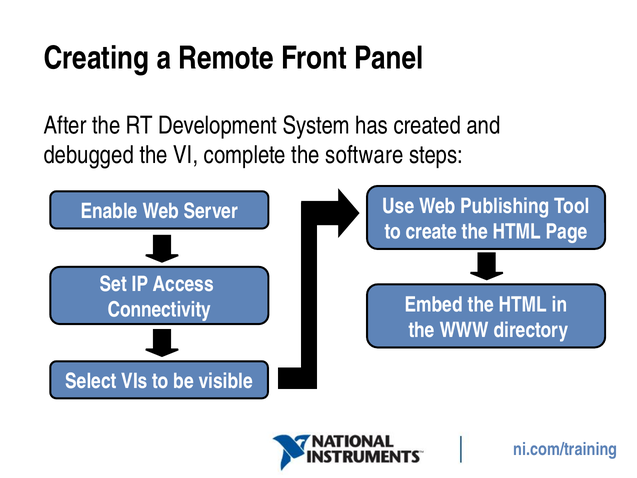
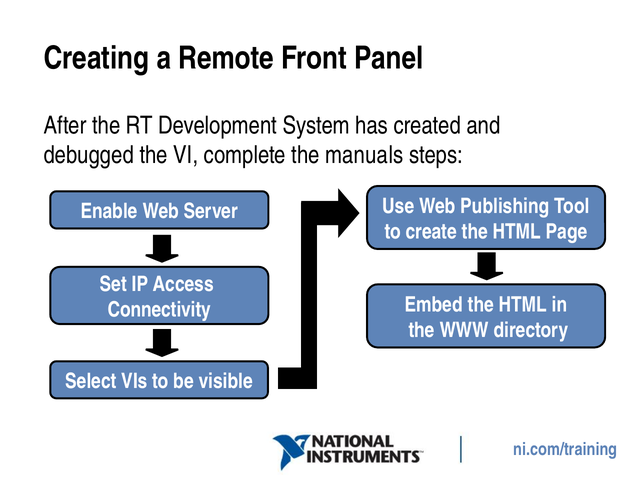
software: software -> manuals (364, 155)
